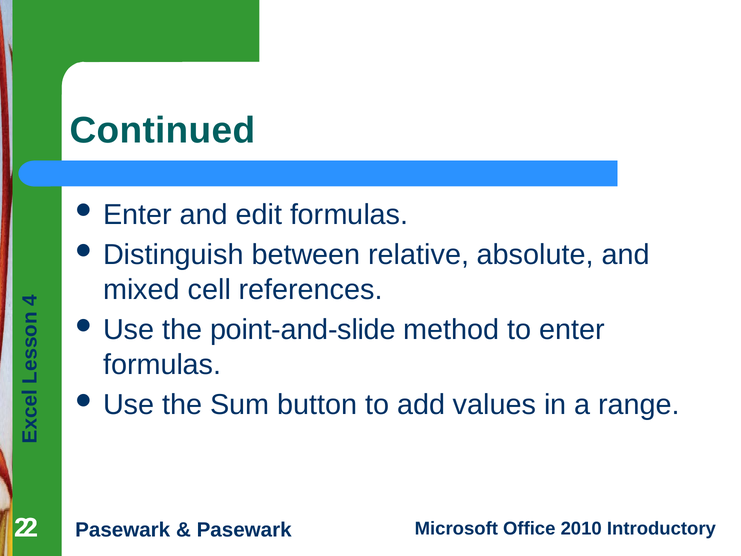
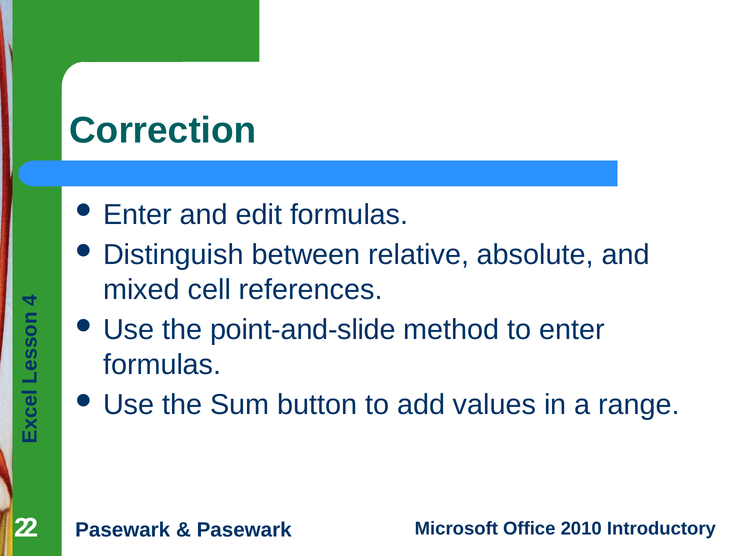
Continued: Continued -> Correction (163, 130)
